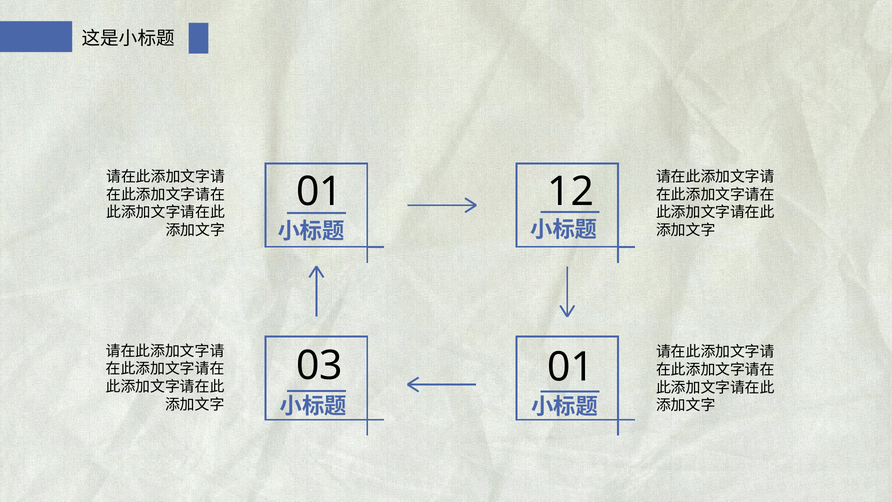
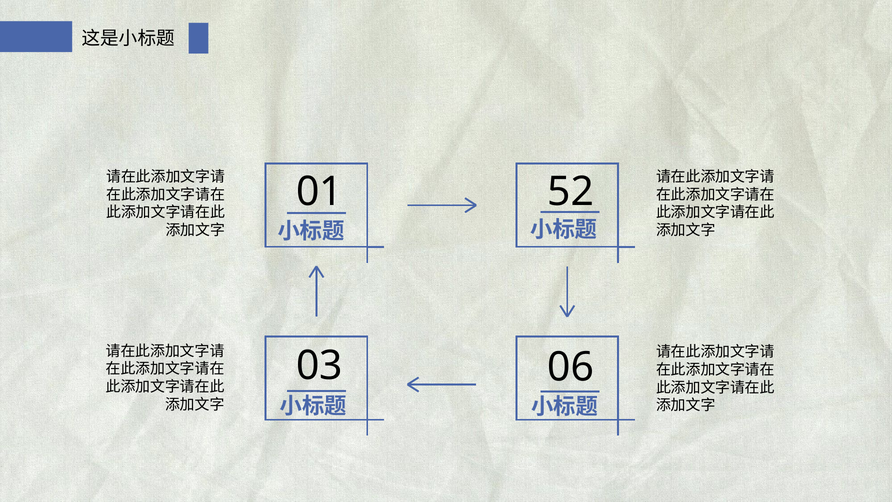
12: 12 -> 52 (571, 192)
03 01: 01 -> 06 (571, 367)
